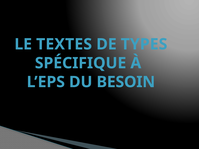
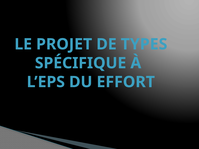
TEXTES: TEXTES -> PROJET (64, 44)
BESOIN: BESOIN -> EFFORT (126, 82)
